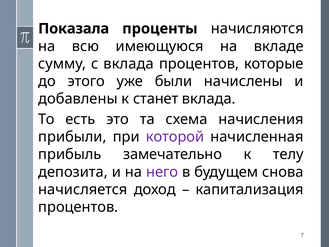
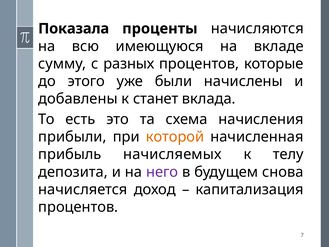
с вклада: вклада -> разных (129, 64)
которой colour: purple -> orange (175, 137)
замечательно: замечательно -> начисляемых (172, 154)
